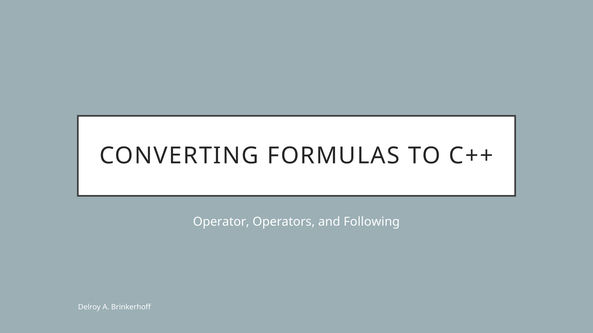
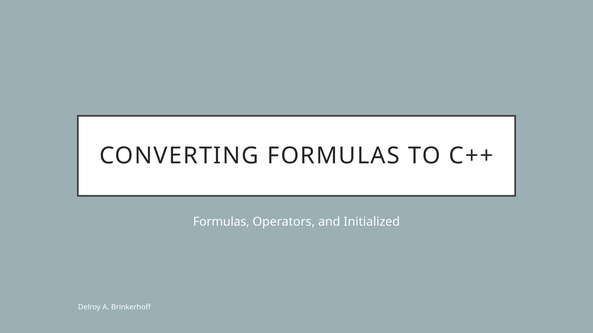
Operator: Operator -> Formulas (221, 222)
Following: Following -> Initialized (372, 222)
